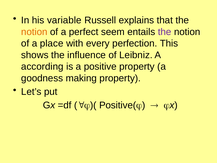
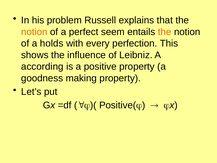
variable: variable -> problem (64, 20)
the colour: purple -> orange (165, 32)
place: place -> holds (52, 43)
